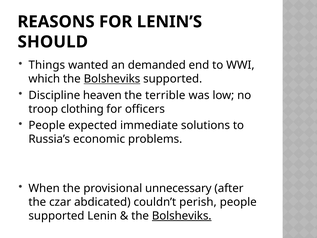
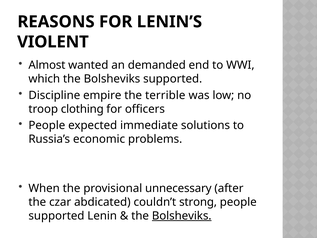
SHOULD: SHOULD -> VIOLENT (53, 42)
Things: Things -> Almost (47, 65)
Bolsheviks underline: present -> none (112, 79)
heaven: heaven -> empire (102, 95)
perish: perish -> strong (198, 202)
